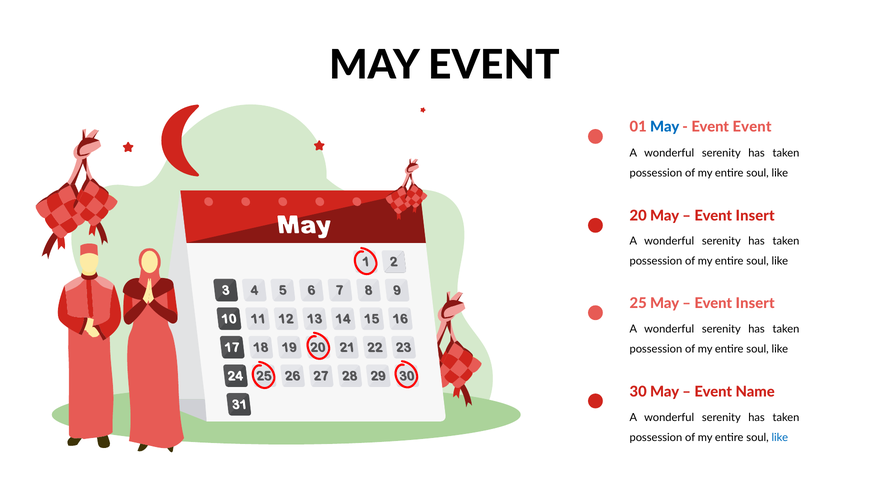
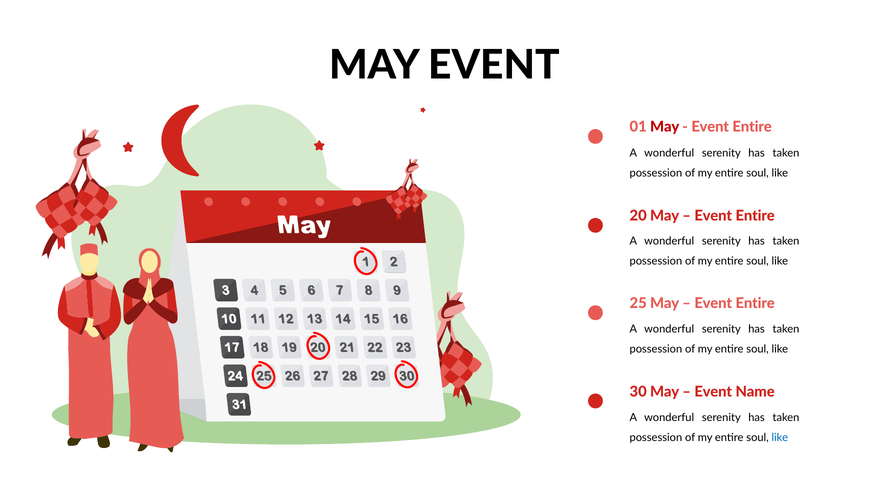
May colour: blue -> red (665, 127)
Event: Event -> Entire (752, 127)
Insert: Insert -> Entire (755, 216)
Insert: Insert -> Entire (755, 303)
